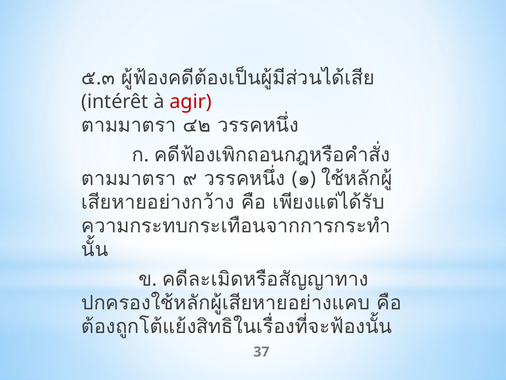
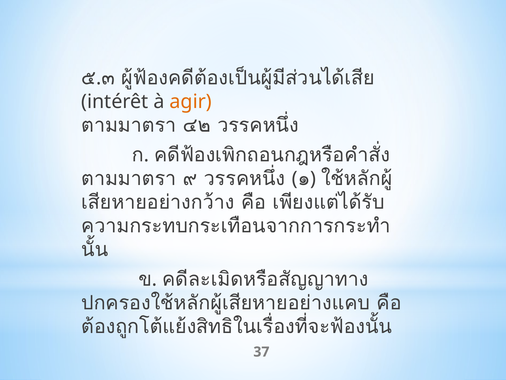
agir colour: red -> orange (191, 102)
